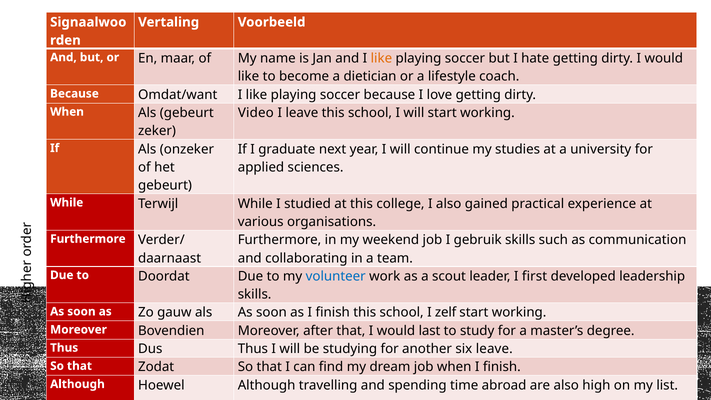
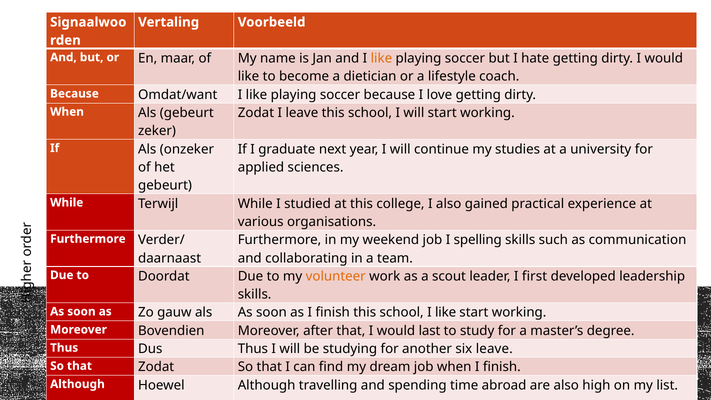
Video: Video -> Zodat (256, 113)
gebruik: gebruik -> spelling (478, 240)
volunteer colour: blue -> orange (336, 276)
school I zelf: zelf -> like (446, 313)
